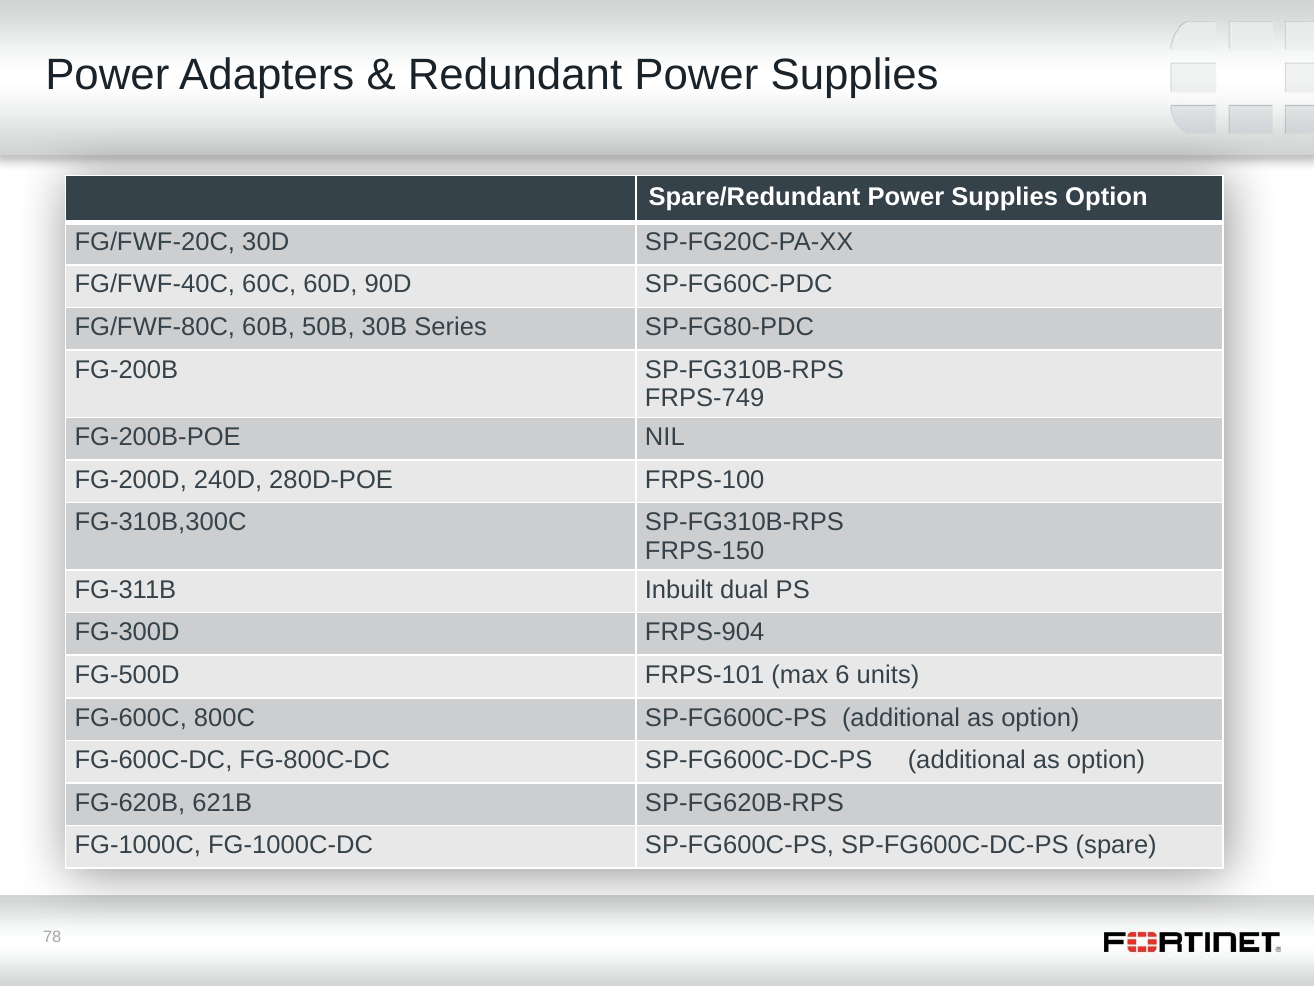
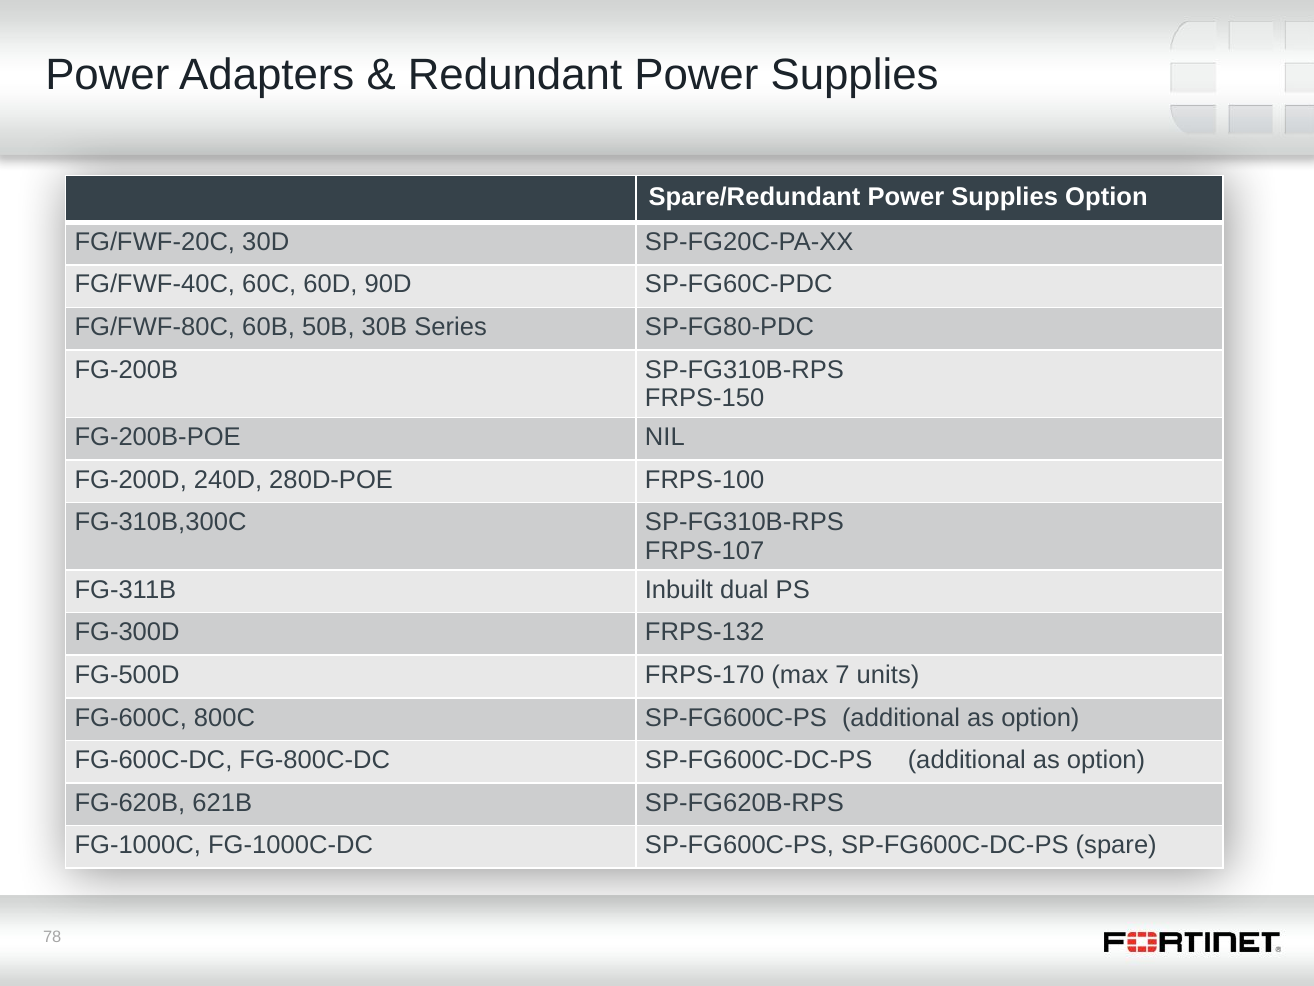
FRPS-749: FRPS-749 -> FRPS-150 (705, 398)
FRPS-150: FRPS-150 -> FRPS-107 (705, 551)
FRPS-904: FRPS-904 -> FRPS-132 (705, 632)
FRPS-101: FRPS-101 -> FRPS-170 (705, 675)
6: 6 -> 7 (843, 675)
